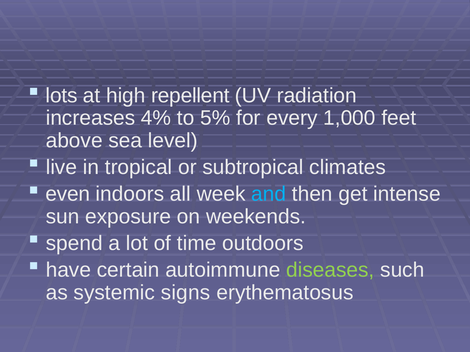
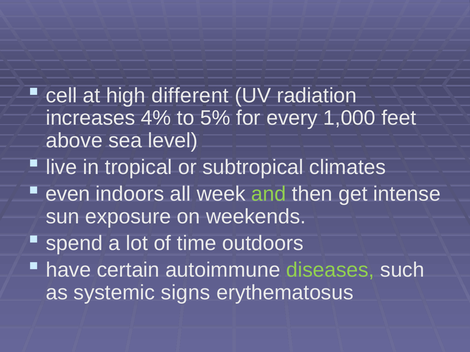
lots: lots -> cell (61, 96)
repellent: repellent -> different (190, 96)
and colour: light blue -> light green (269, 194)
